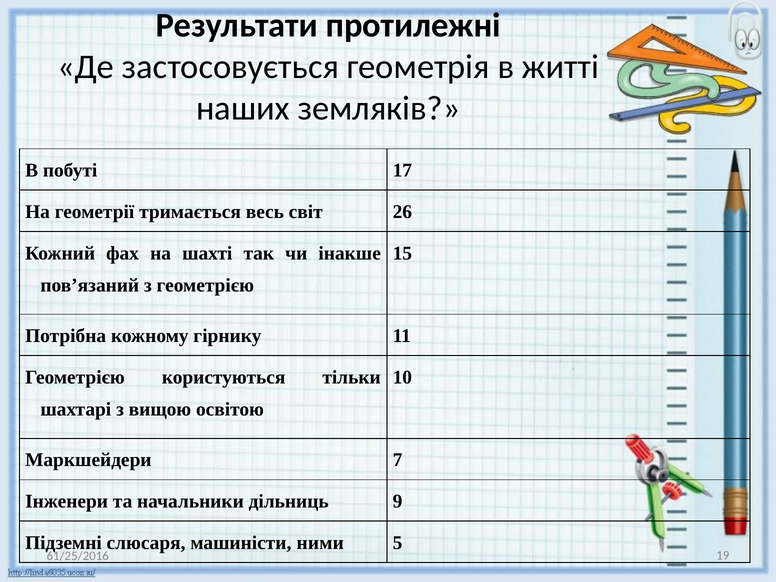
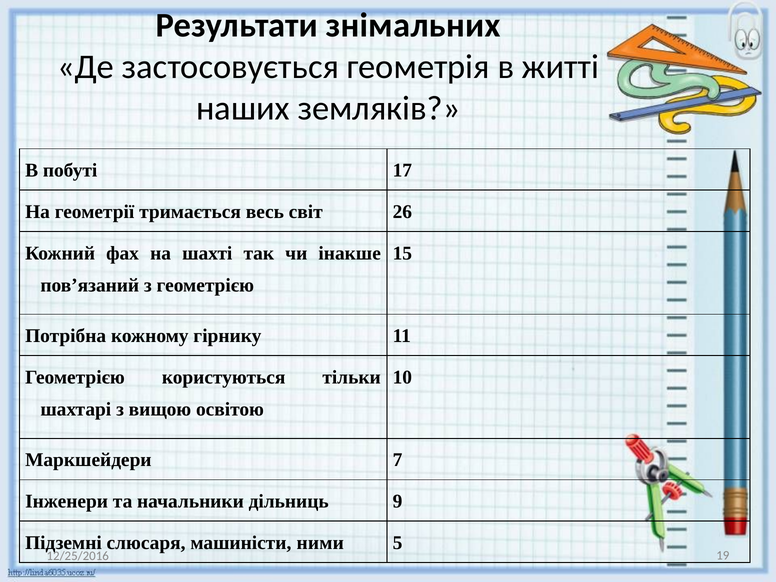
протилежні: протилежні -> знімальних (413, 25)
61/25/2016: 61/25/2016 -> 12/25/2016 (78, 556)
